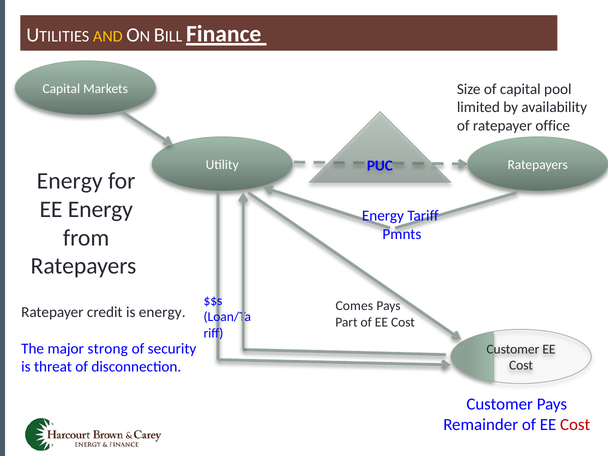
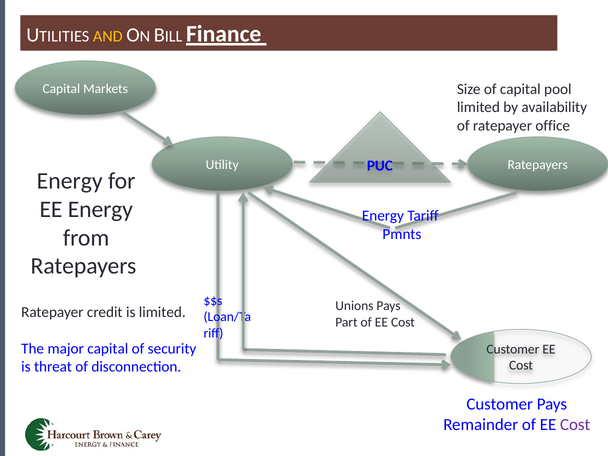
Comes: Comes -> Unions (354, 306)
is energy: energy -> limited (162, 312)
major strong: strong -> capital (108, 349)
Cost colour: red -> purple (575, 425)
